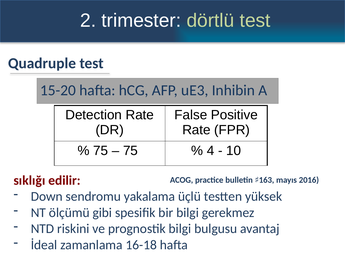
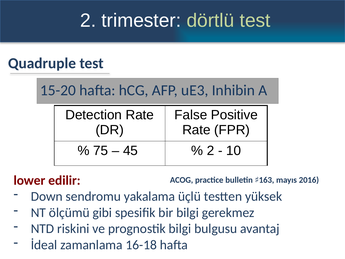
75: 75 -> 45 (130, 150)
4: 4 -> 2 (211, 150)
sıklığı: sıklığı -> lower (29, 180)
